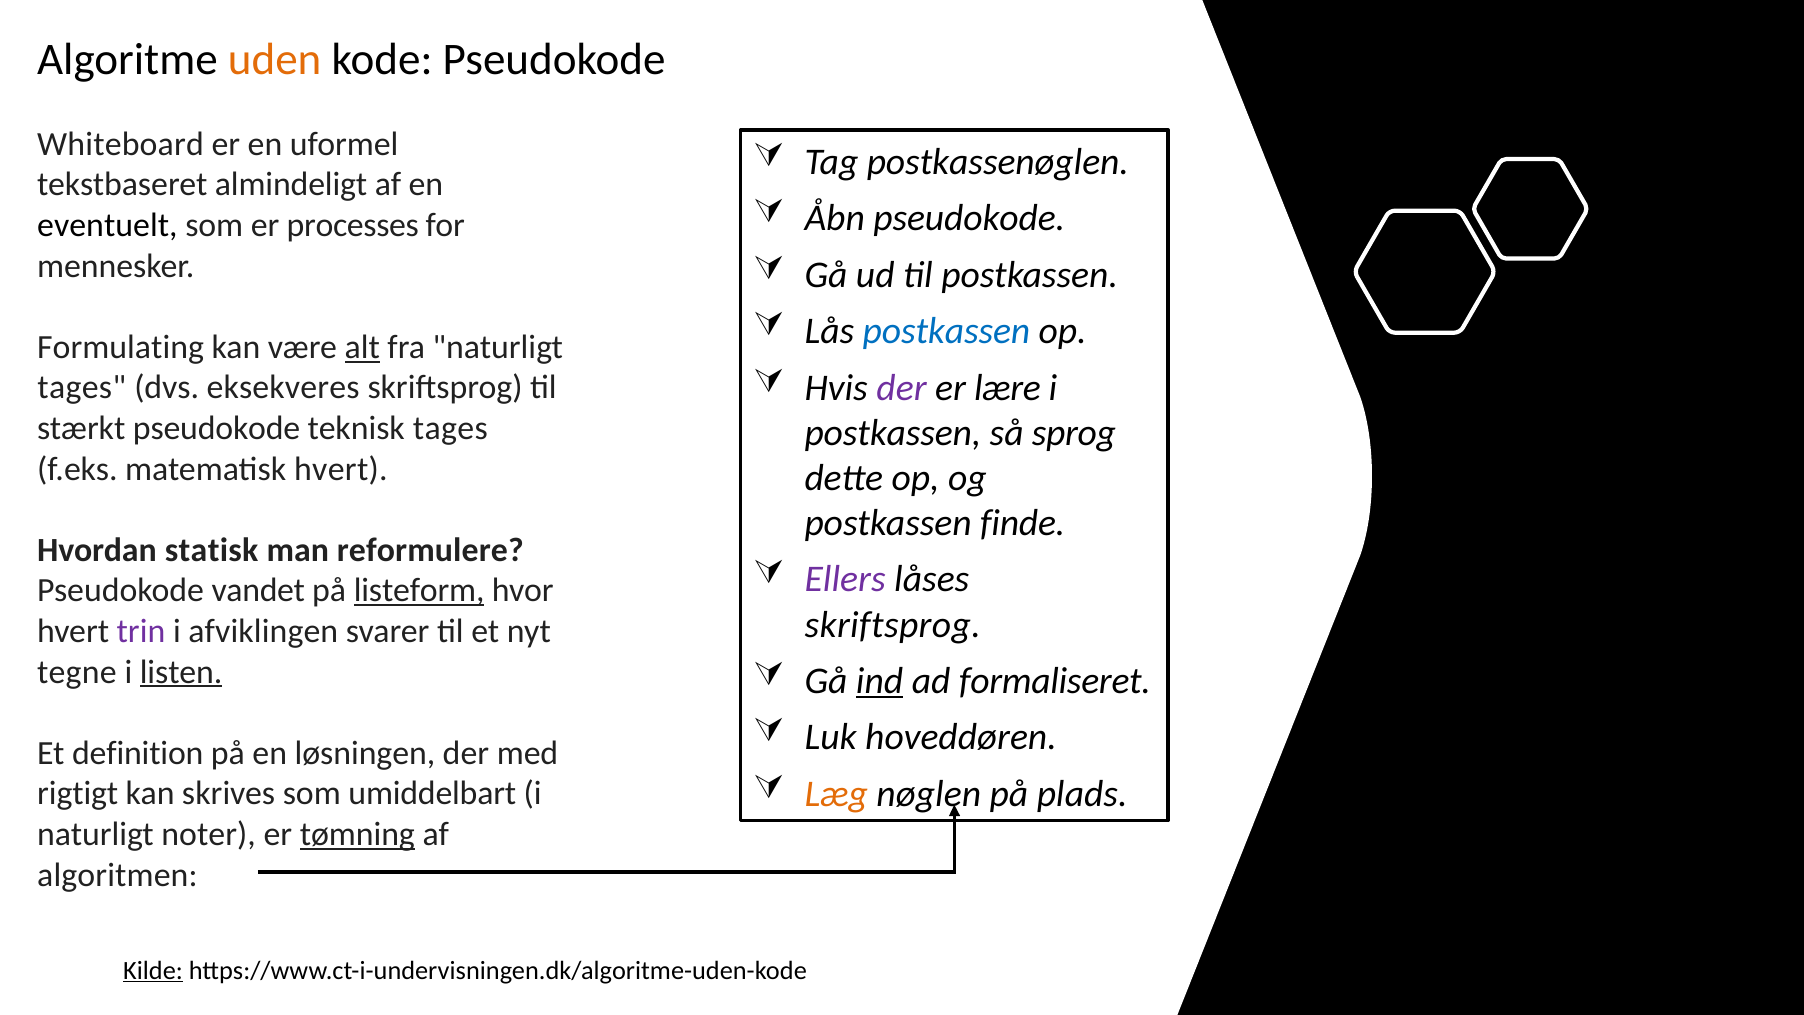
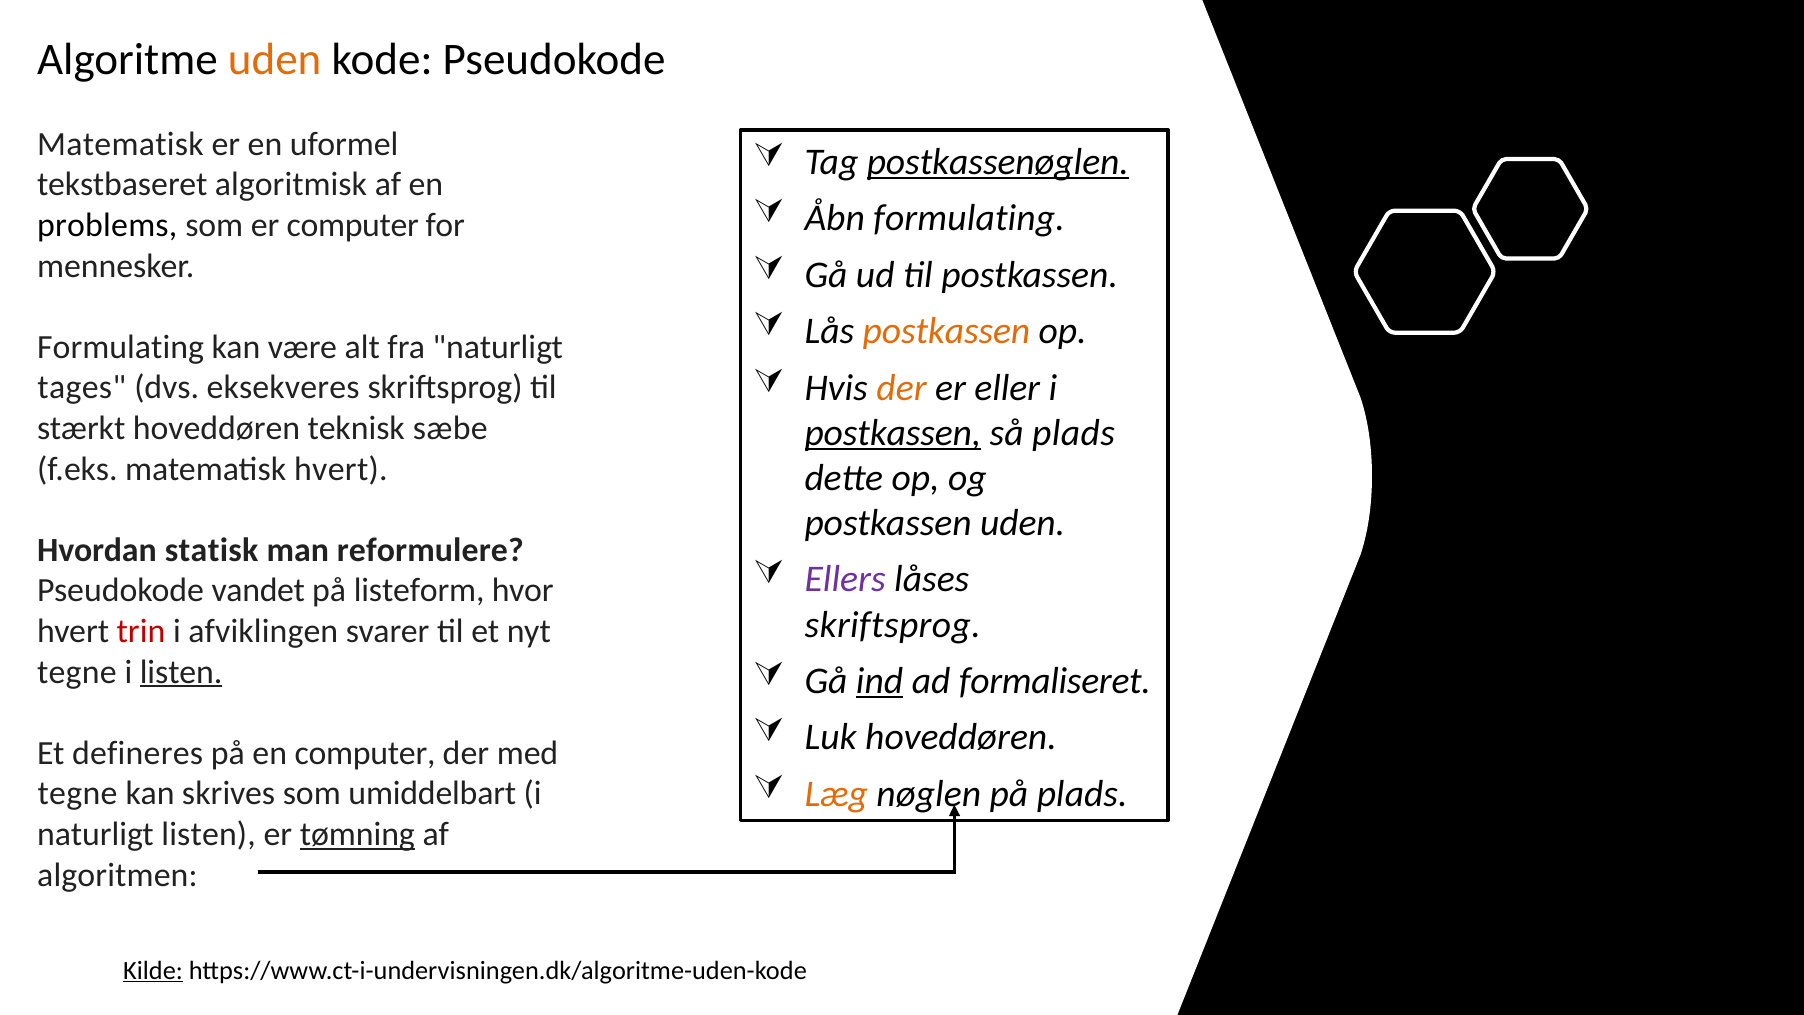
Whiteboard: Whiteboard -> Matematisk (120, 144)
postkassenøglen underline: none -> present (998, 162)
almindeligt: almindeligt -> algoritmisk (291, 185)
Åbn pseudokode: pseudokode -> formulating (969, 218)
eventuelt: eventuelt -> problems (107, 225)
er processes: processes -> computer (353, 225)
postkassen colour: blue -> orange (946, 331)
alt underline: present -> none (362, 347)
der colour: purple -> orange (902, 388)
lære: lære -> eller (1007, 388)
stærkt pseudokode: pseudokode -> hoveddøren (217, 428)
teknisk tages: tages -> sæbe (450, 428)
postkassen underline: none -> present (893, 433)
så sprog: sprog -> plads (1074, 433)
postkassen finde: finde -> uden (1023, 523)
listeform underline: present -> none (419, 591)
trin colour: purple -> red (141, 631)
definition: definition -> defineres (138, 753)
en løsningen: løsningen -> computer (365, 753)
rigtigt: rigtigt -> tegne (77, 793)
naturligt noter: noter -> listen (209, 834)
